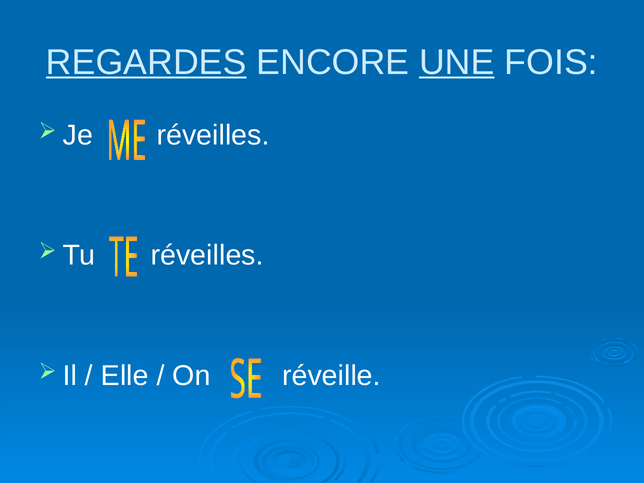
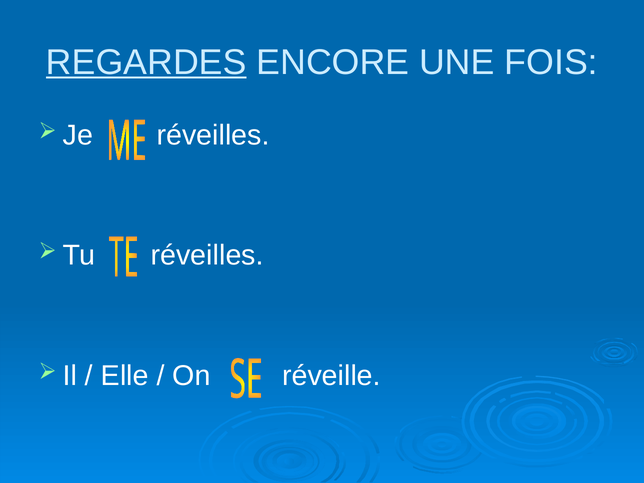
UNE underline: present -> none (457, 62)
